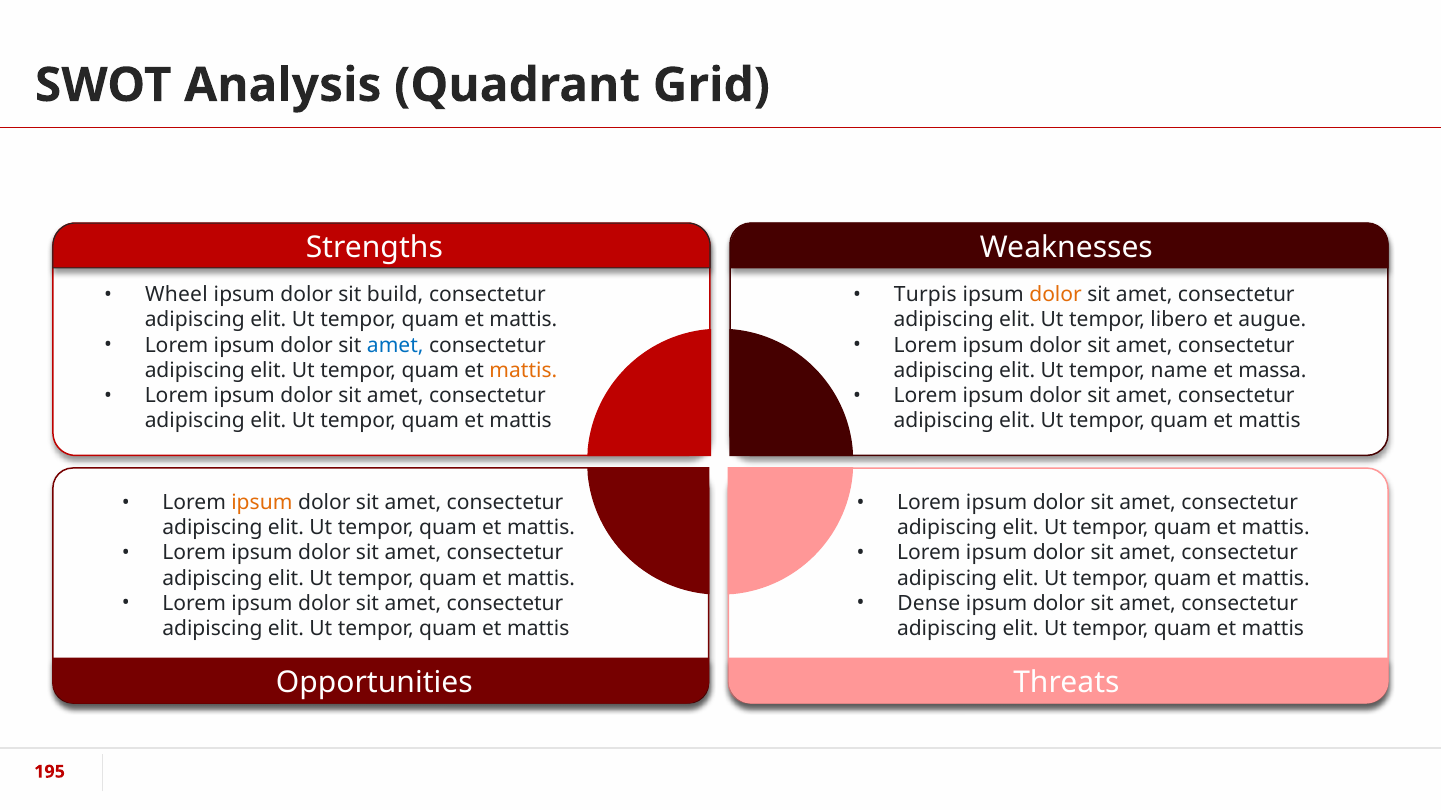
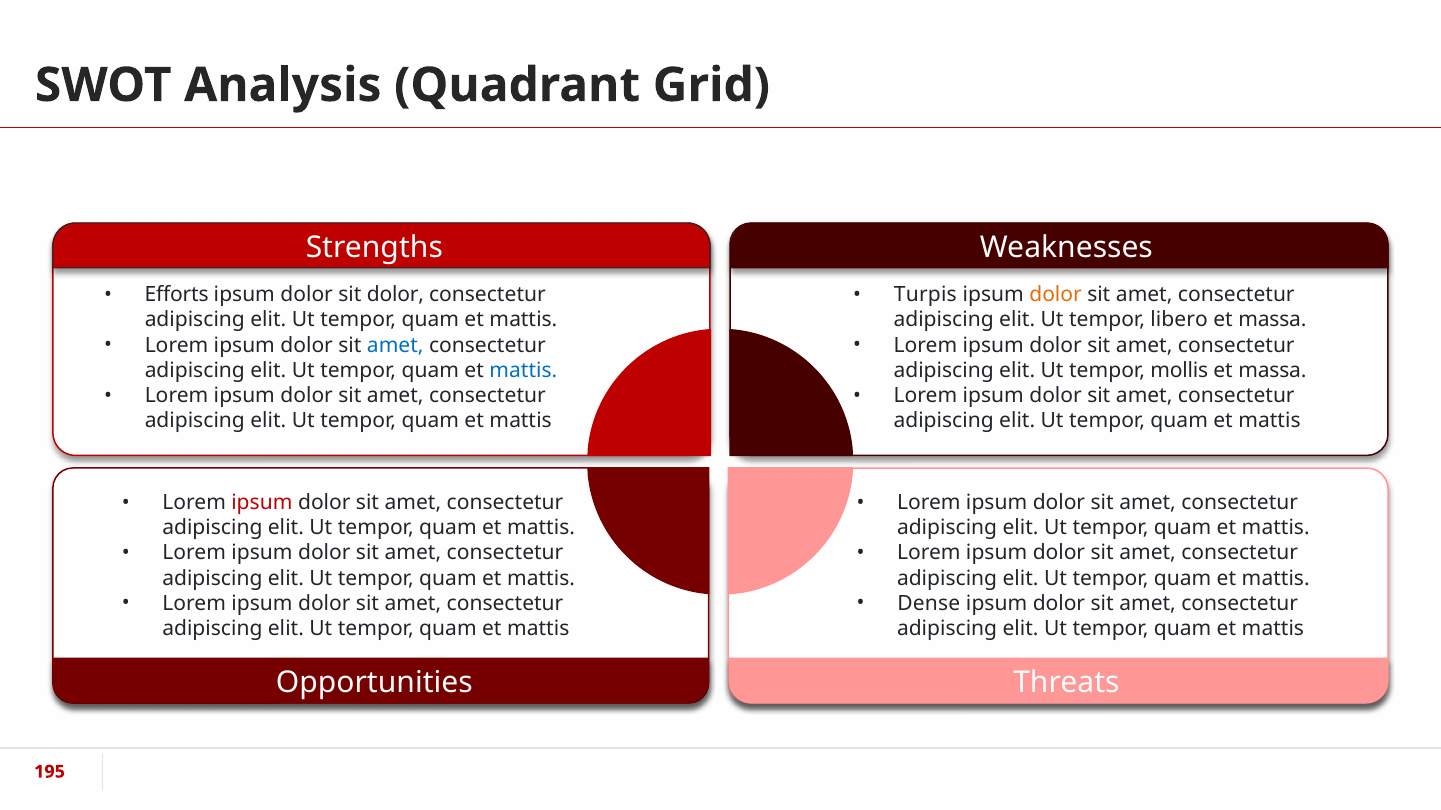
Wheel: Wheel -> Efforts (177, 295)
sit build: build -> dolor (395, 295)
augue: augue -> massa (1272, 320)
mattis colour: orange -> blue (523, 371)
name: name -> mollis (1179, 371)
ipsum colour: orange -> red (262, 503)
